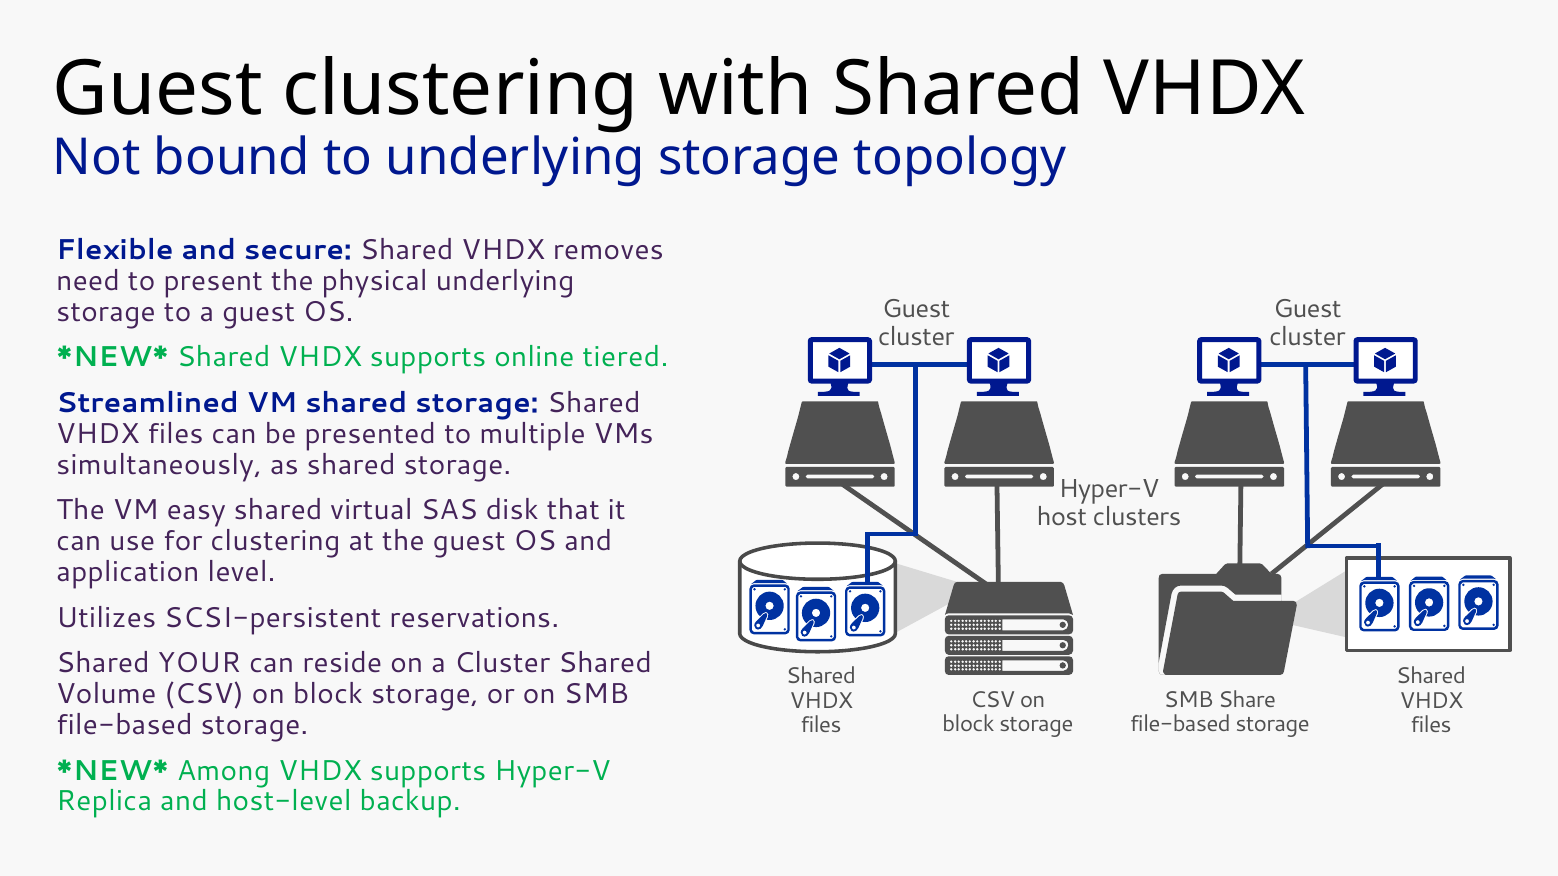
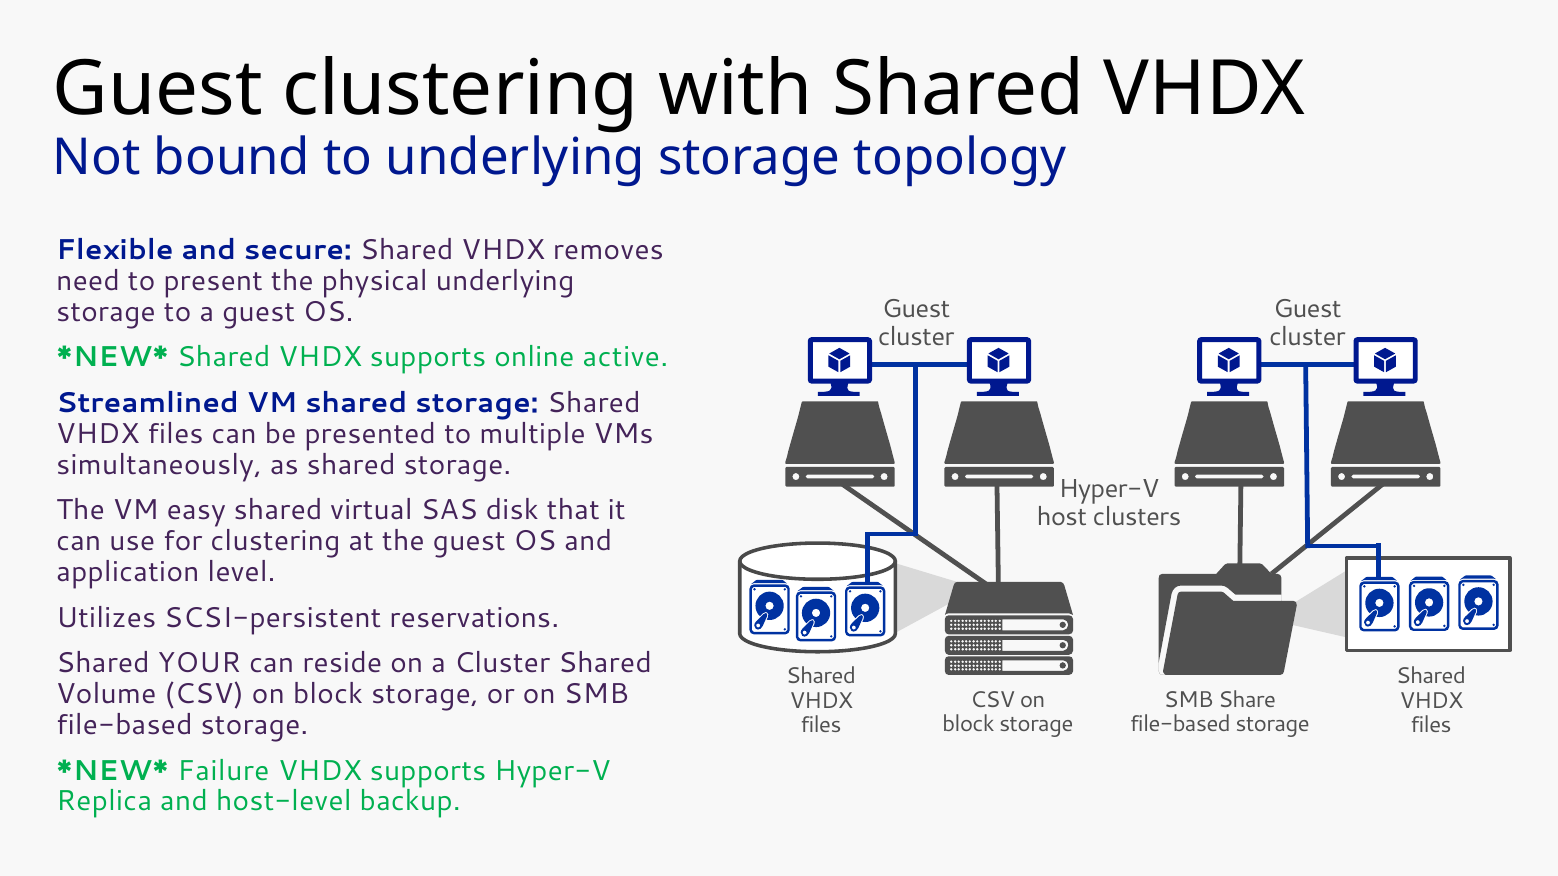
tiered: tiered -> active (625, 357)
Among: Among -> Failure (223, 771)
